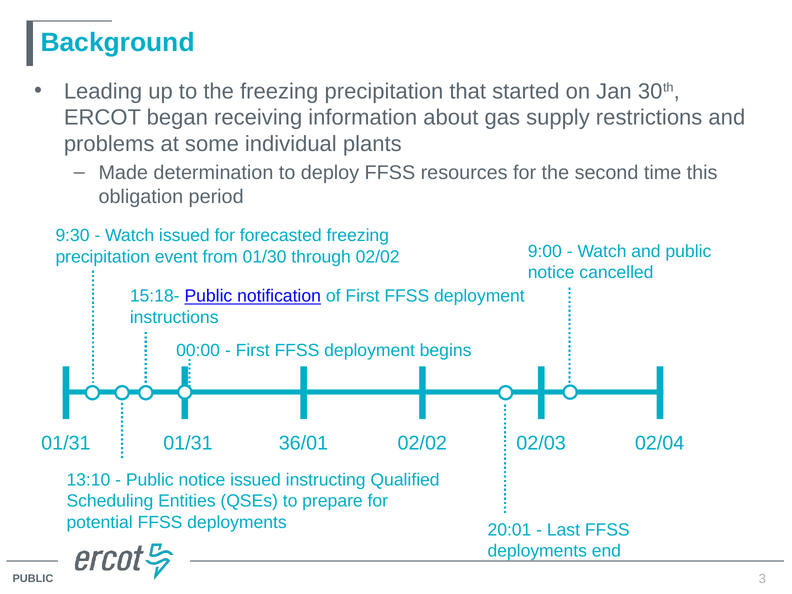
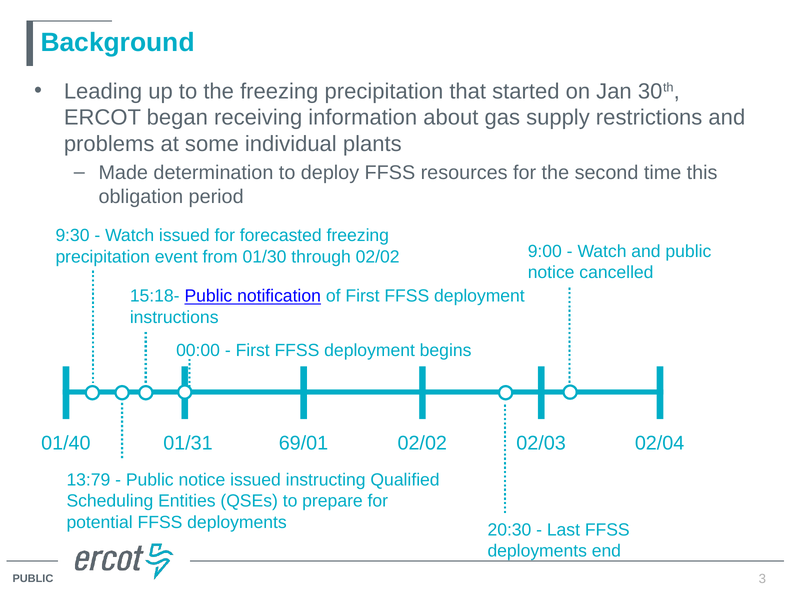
01/31: 01/31 -> 01/40 (66, 443)
36/01: 36/01 -> 69/01 (303, 443)
13:10: 13:10 -> 13:79 (88, 480)
20:01: 20:01 -> 20:30 (509, 530)
